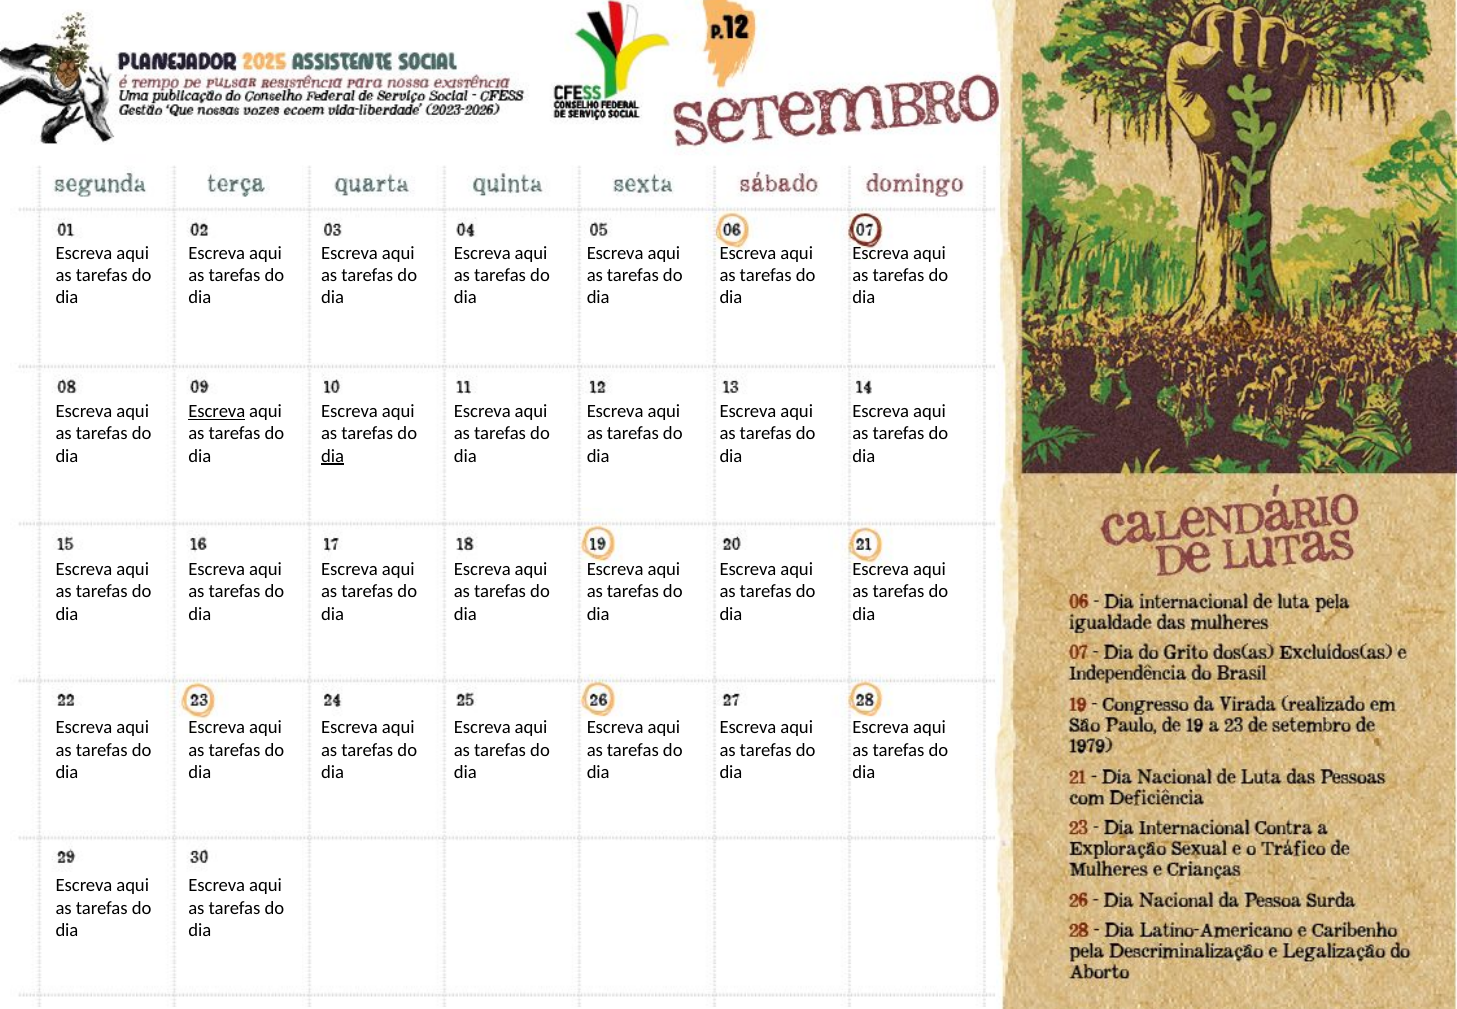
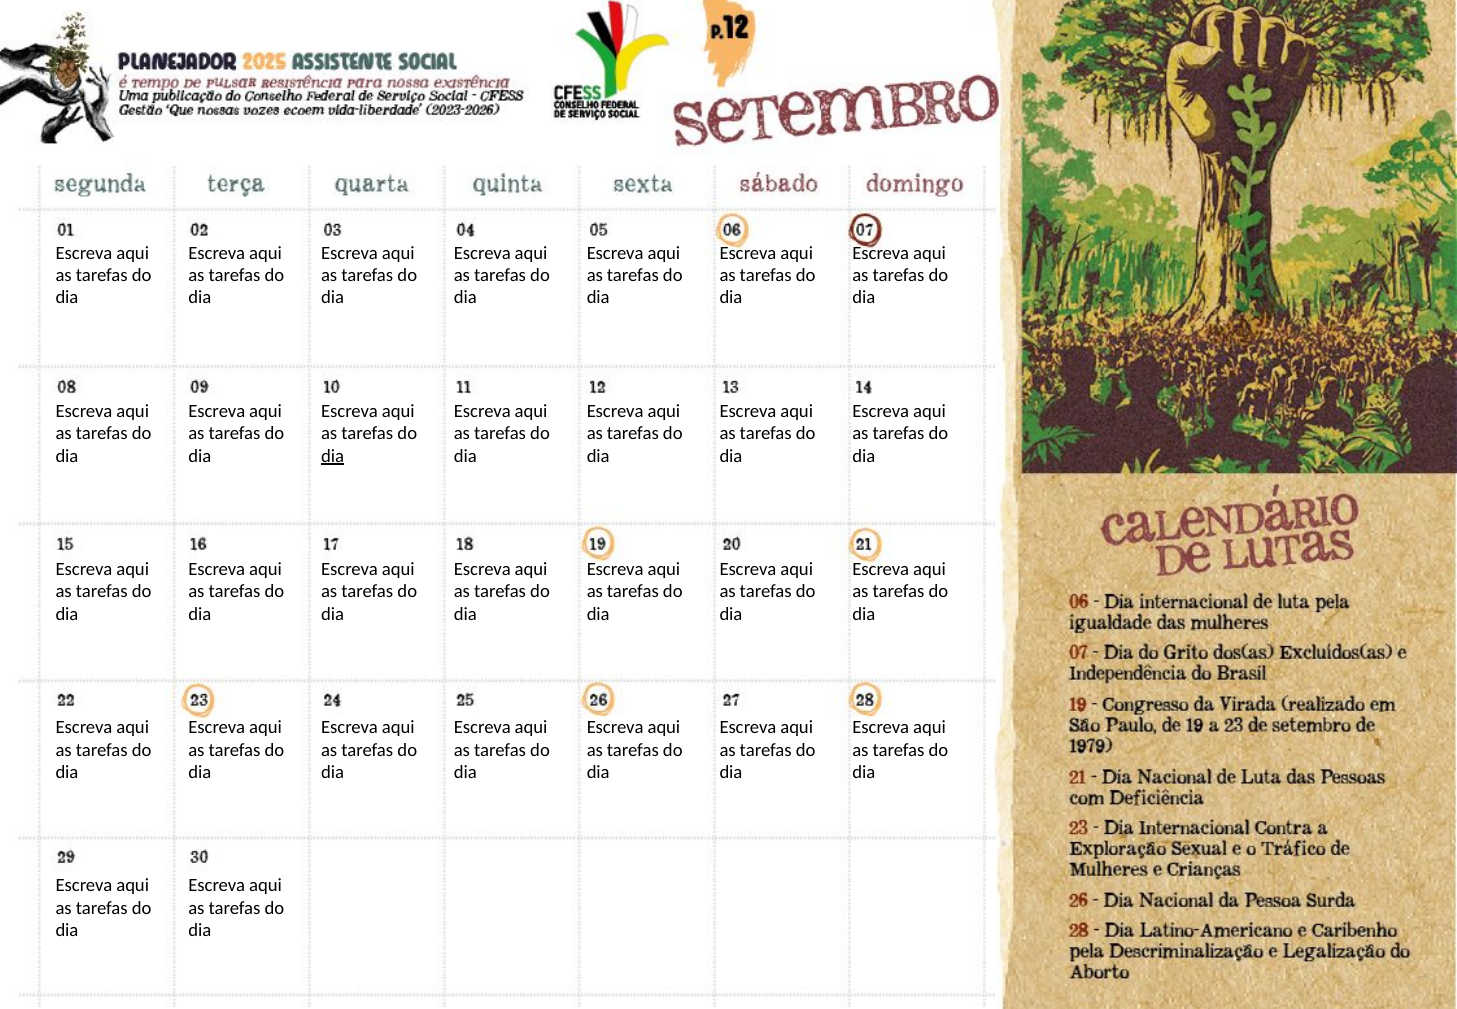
Escreva underline: present -> none (217, 411)
